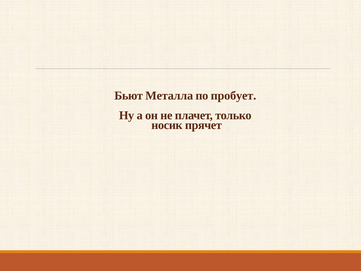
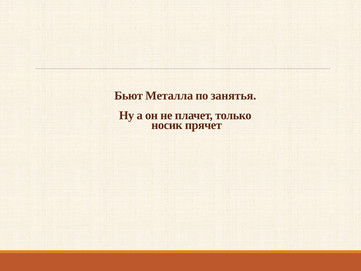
пробует: пробует -> занятья (233, 96)
